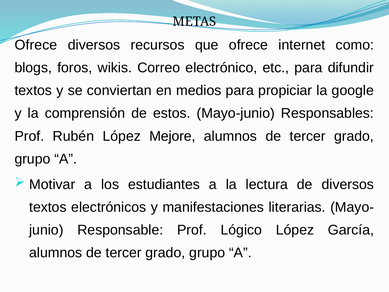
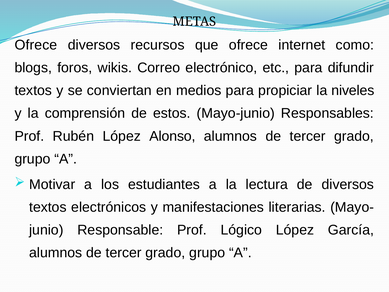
google: google -> niveles (353, 91)
Mejore: Mejore -> Alonso (172, 136)
